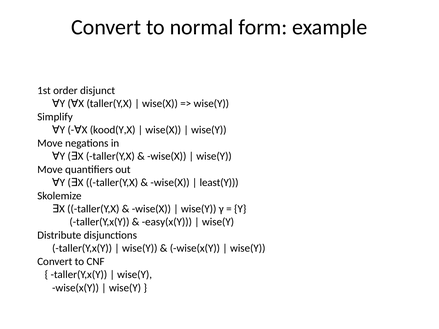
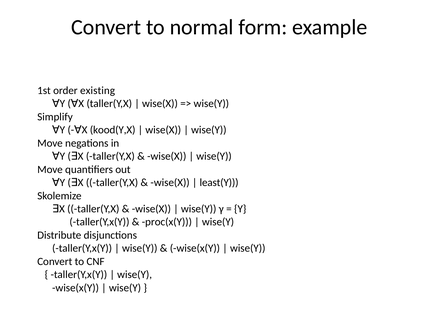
disjunct: disjunct -> existing (98, 91)
easy(x(Y: easy(x(Y -> proc(x(Y (167, 222)
